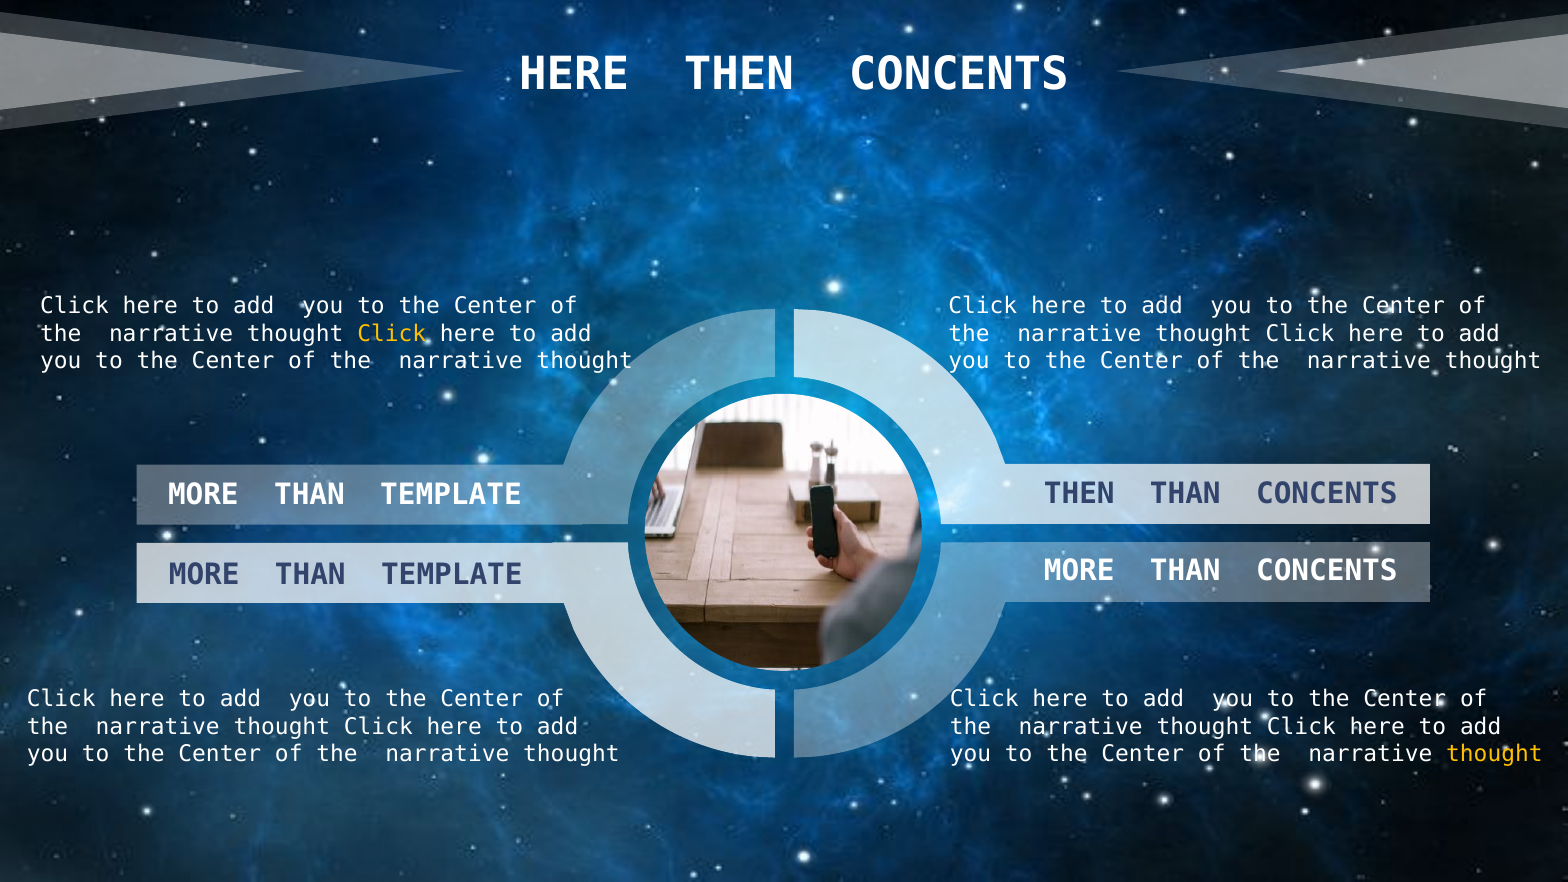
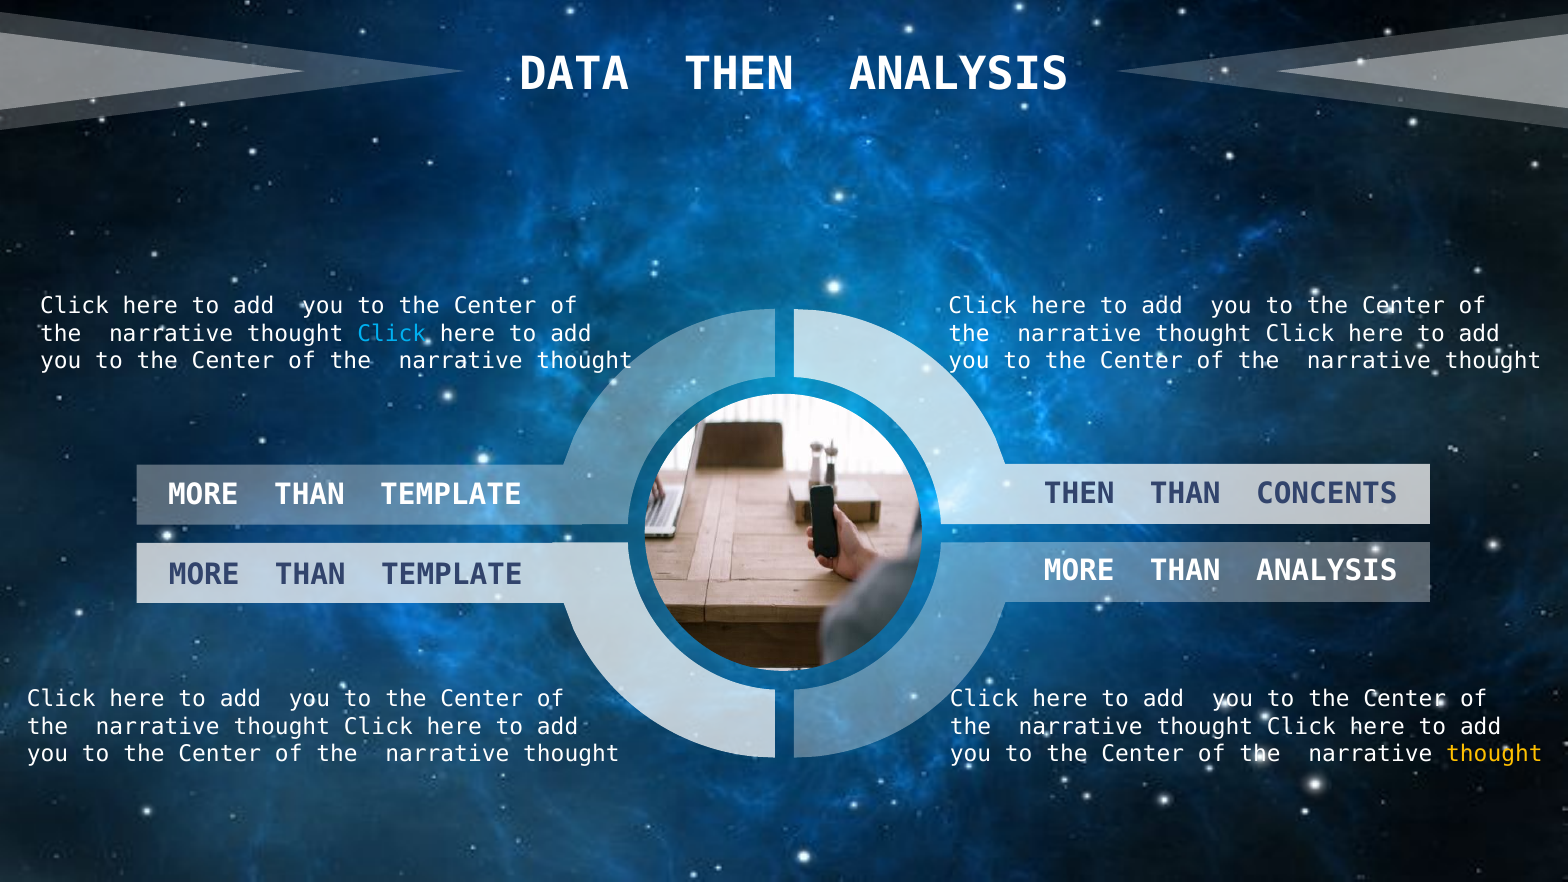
HERE: HERE -> DATA (574, 75)
THEN CONCENTS: CONCENTS -> ANALYSIS (959, 75)
Click colour: yellow -> light blue (392, 334)
MORE THAN CONCENTS: CONCENTS -> ANALYSIS (1327, 571)
